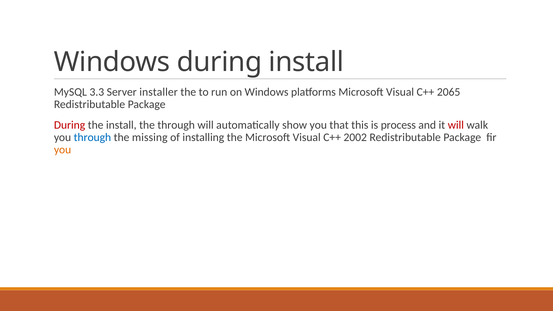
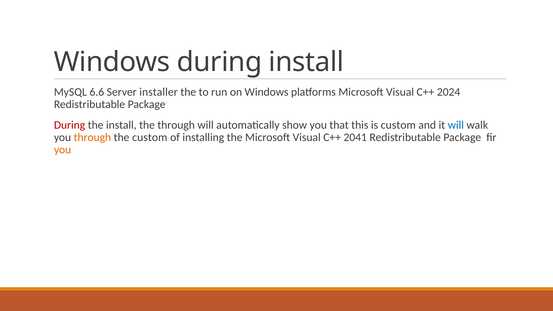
3.3: 3.3 -> 6.6 (97, 92)
2065: 2065 -> 2024 (449, 92)
is process: process -> custom (398, 125)
will colour: red -> blue (456, 125)
through colour: blue -> orange (92, 137)
the missing: missing -> custom (150, 137)
2002: 2002 -> 2041 (355, 137)
